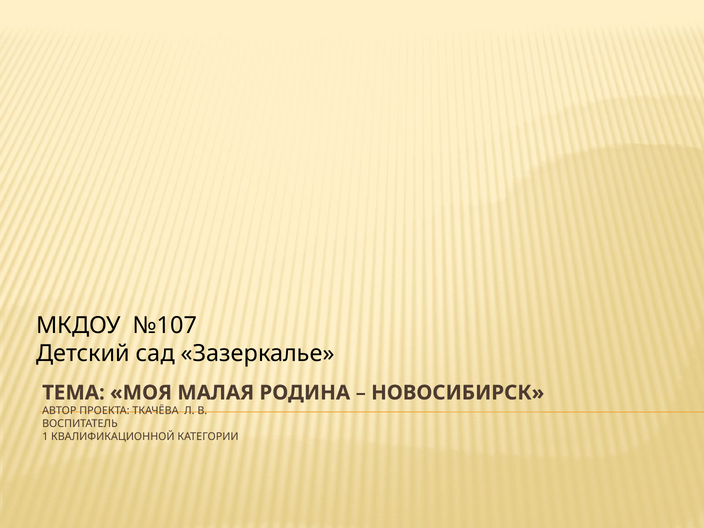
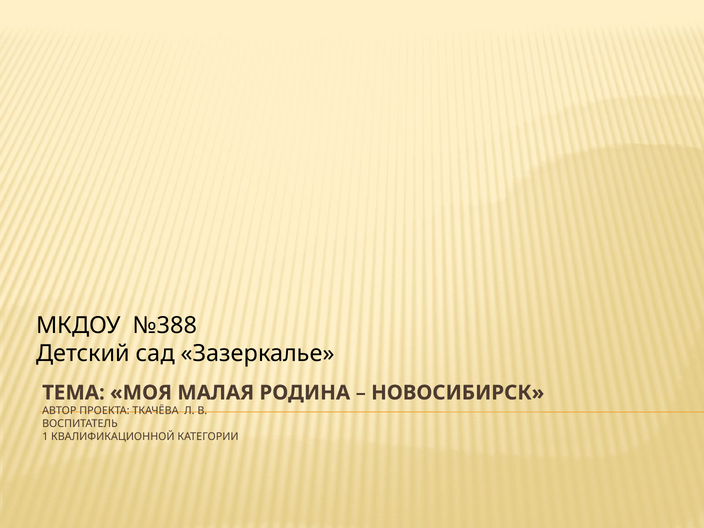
№107: №107 -> №388 (165, 326)
